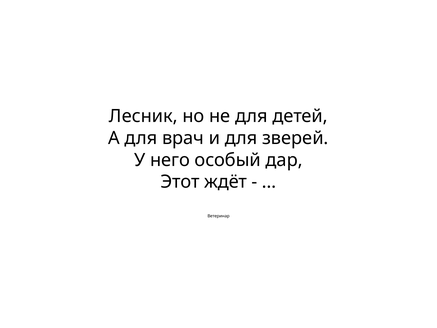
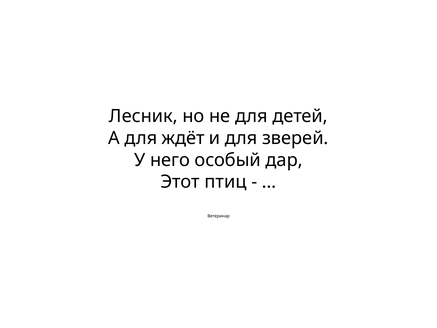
врач: врач -> ждёт (183, 138)
ждёт: ждёт -> птиц (225, 182)
